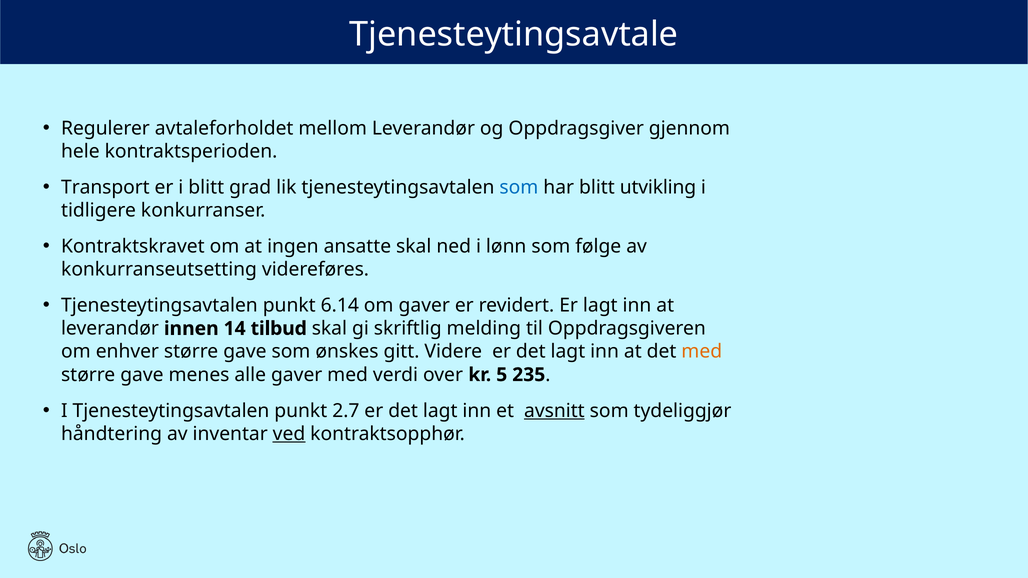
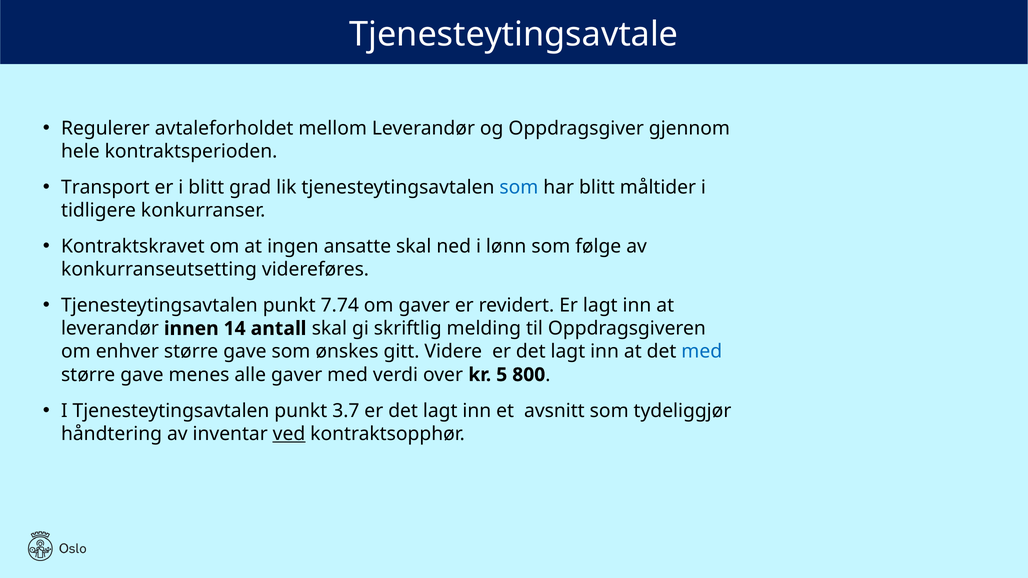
utvikling: utvikling -> måltider (658, 187)
6.14: 6.14 -> 7.74 (340, 306)
tilbud: tilbud -> antall (279, 329)
med colour: orange -> blue (702, 352)
235: 235 -> 800 (529, 375)
2.7: 2.7 -> 3.7 (346, 411)
avsnitt underline: present -> none (554, 411)
